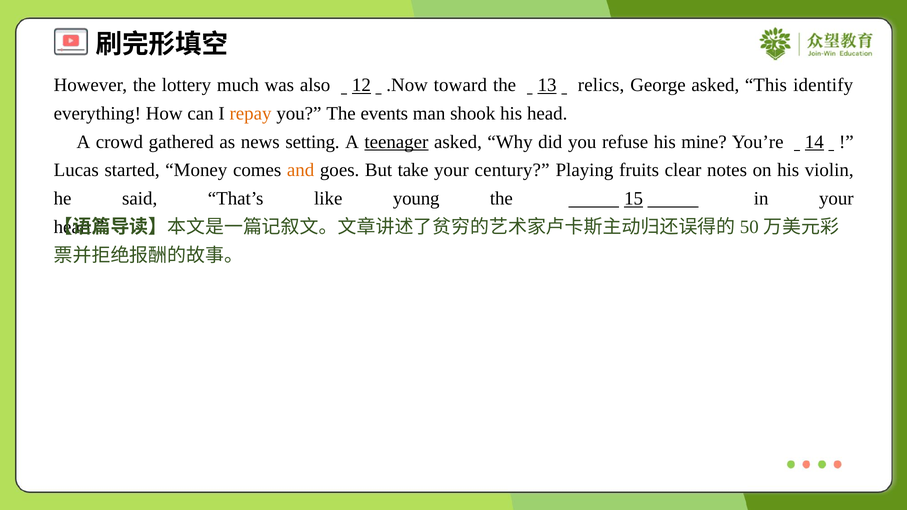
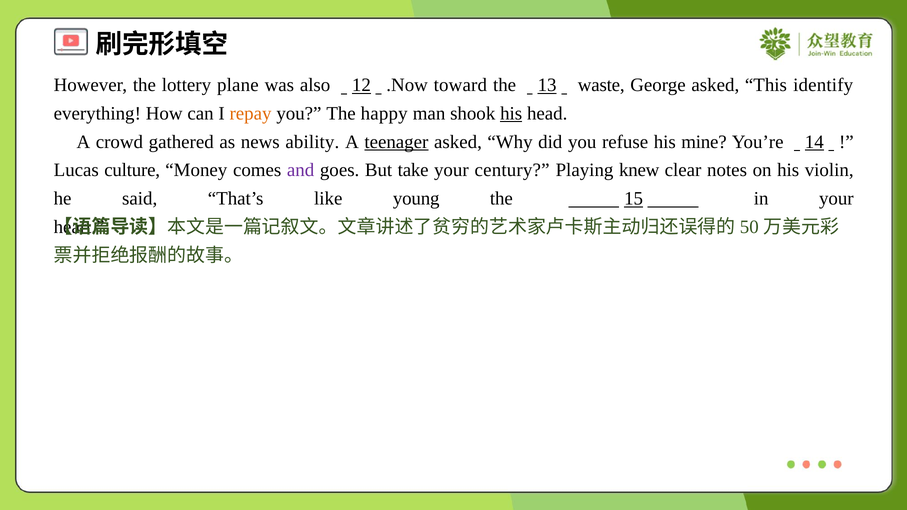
much: much -> plane (238, 85)
relics: relics -> waste (601, 85)
events: events -> happy (384, 114)
his underline: none -> present (511, 114)
setting: setting -> ability (312, 142)
started: started -> culture (132, 170)
and colour: orange -> purple (301, 170)
fruits: fruits -> knew (639, 170)
